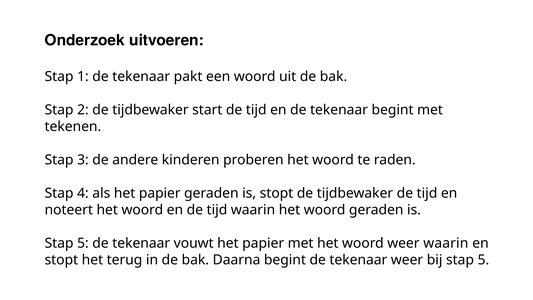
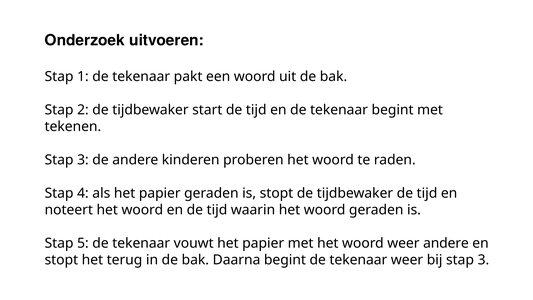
weer waarin: waarin -> andere (446, 243)
bij stap 5: 5 -> 3 (483, 260)
